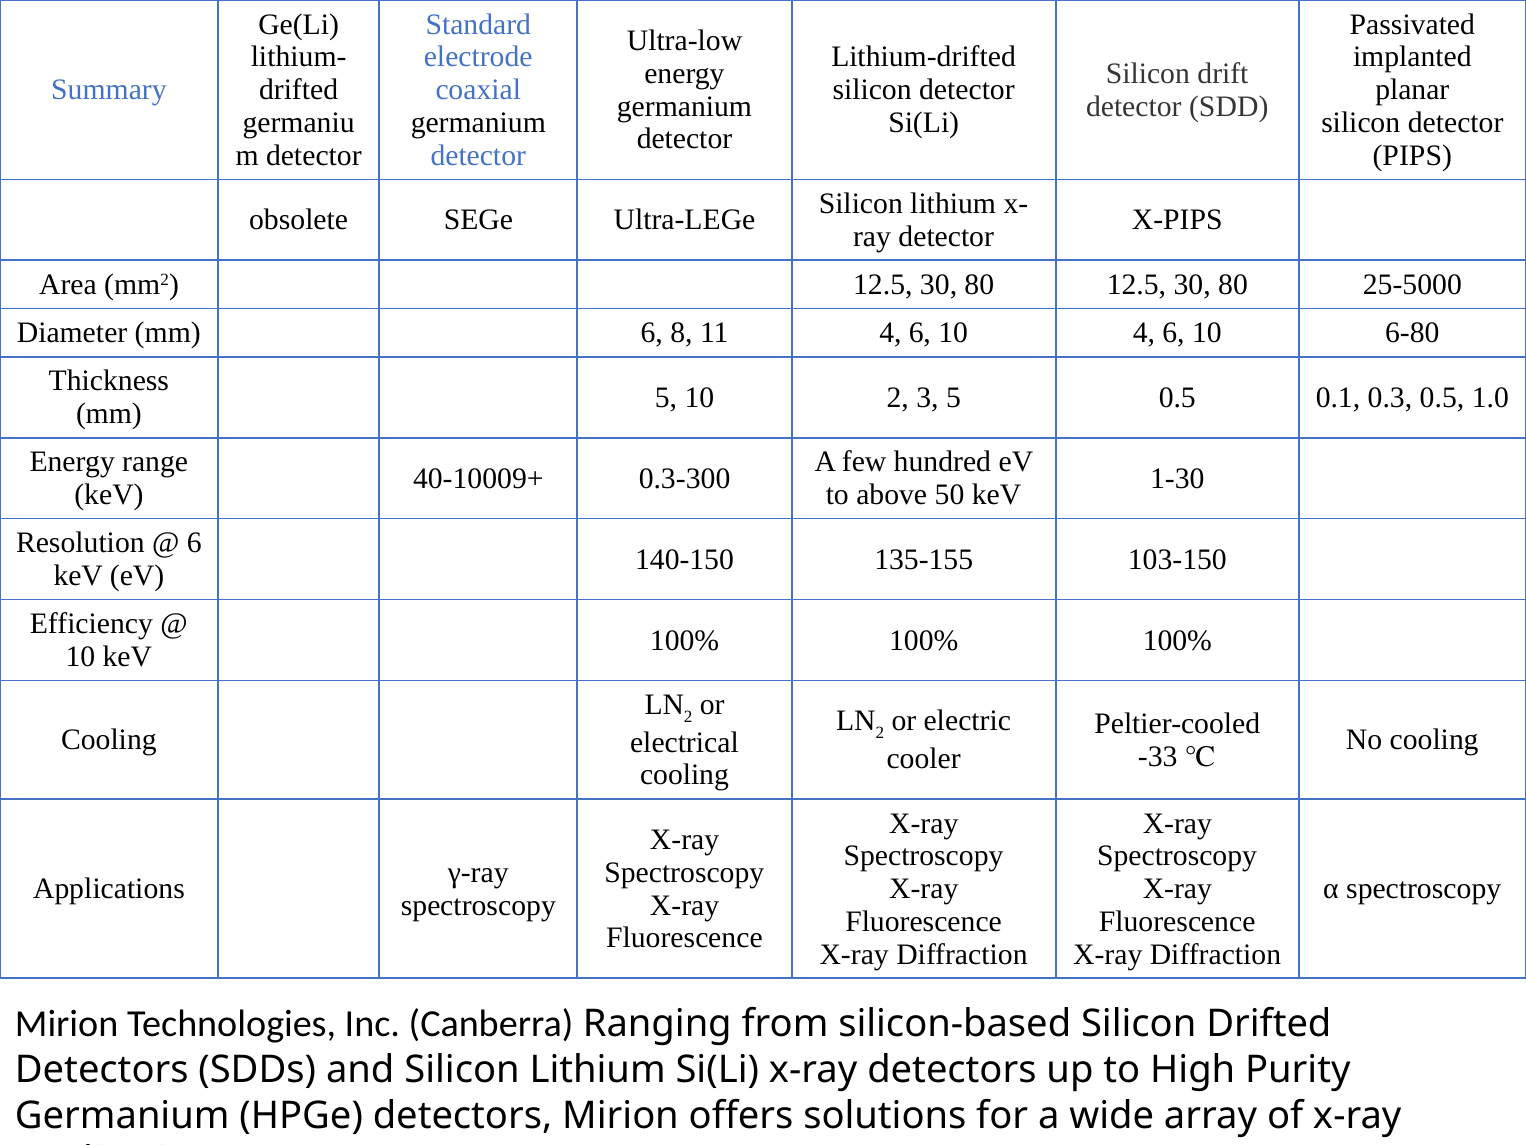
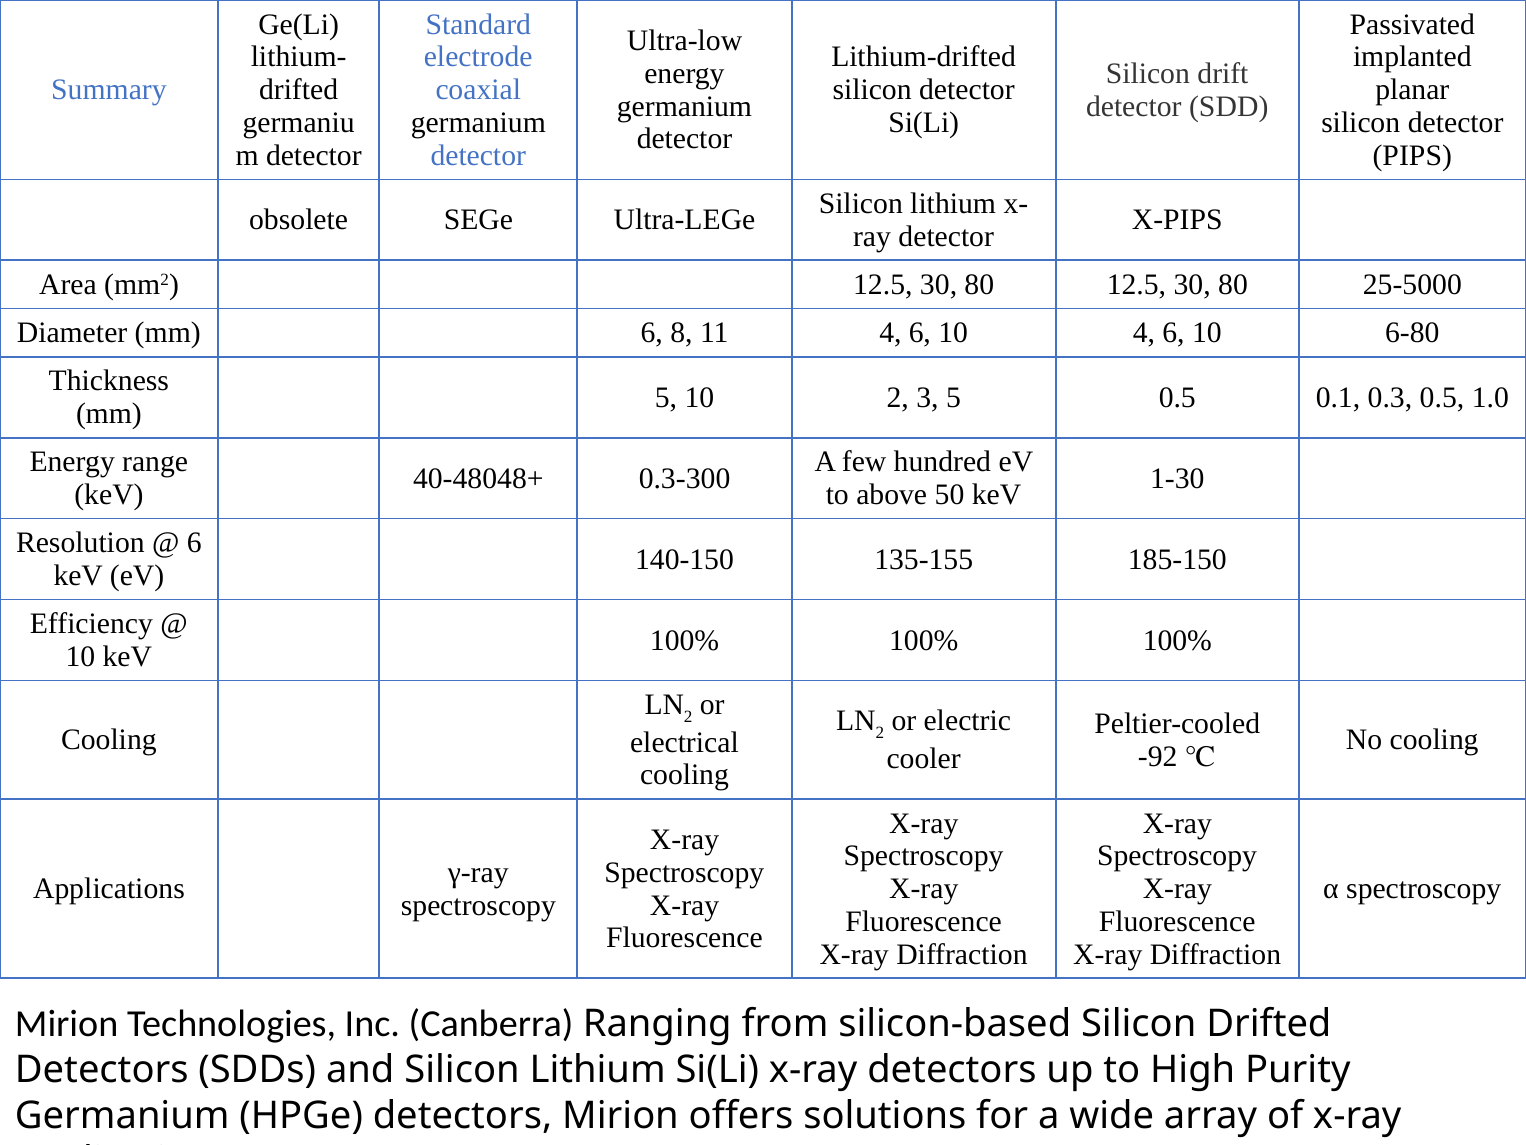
40-10009+: 40-10009+ -> 40-48048+ (478, 478)
103-150: 103-150 -> 185-150 (1177, 559)
-33: -33 -> -92 (1158, 756)
